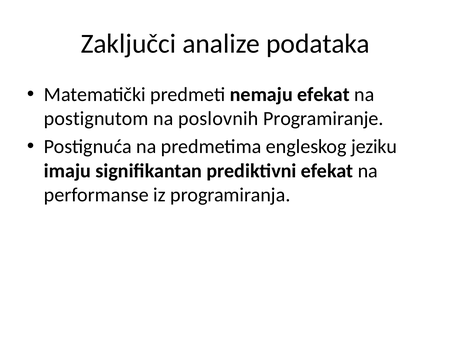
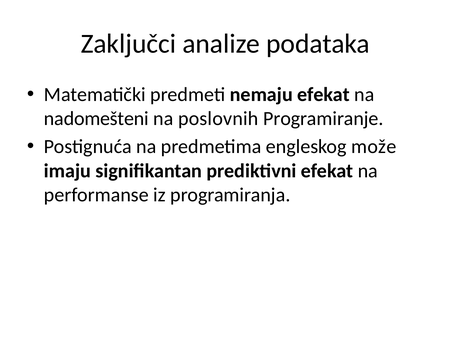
postignutom: postignutom -> nadomešteni (96, 119)
jeziku: jeziku -> može (374, 147)
